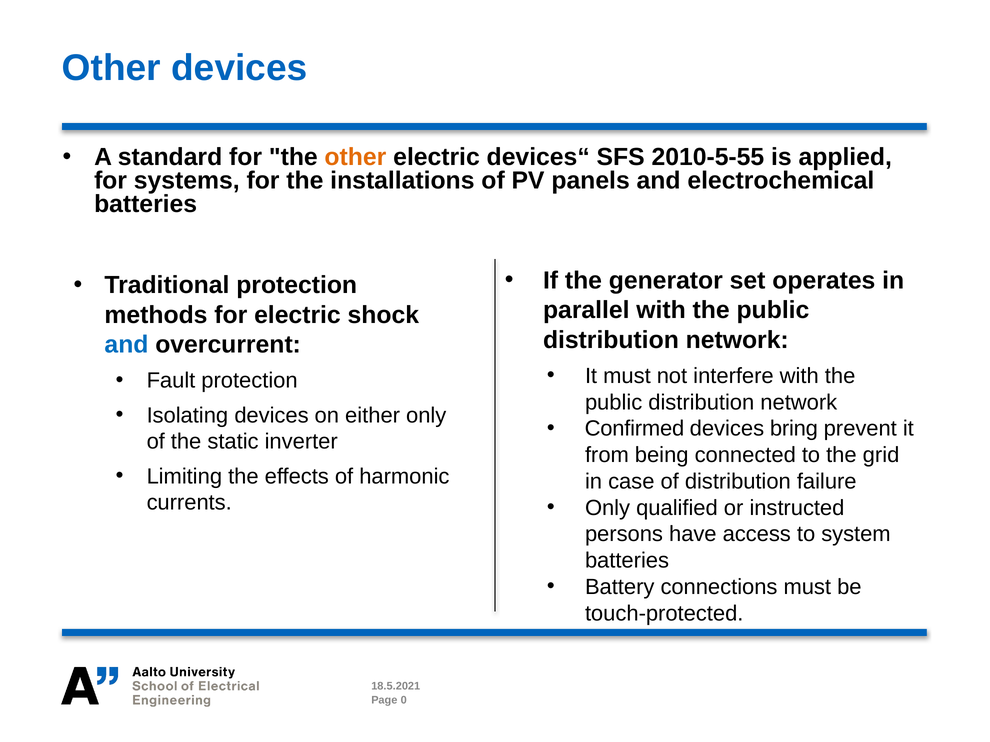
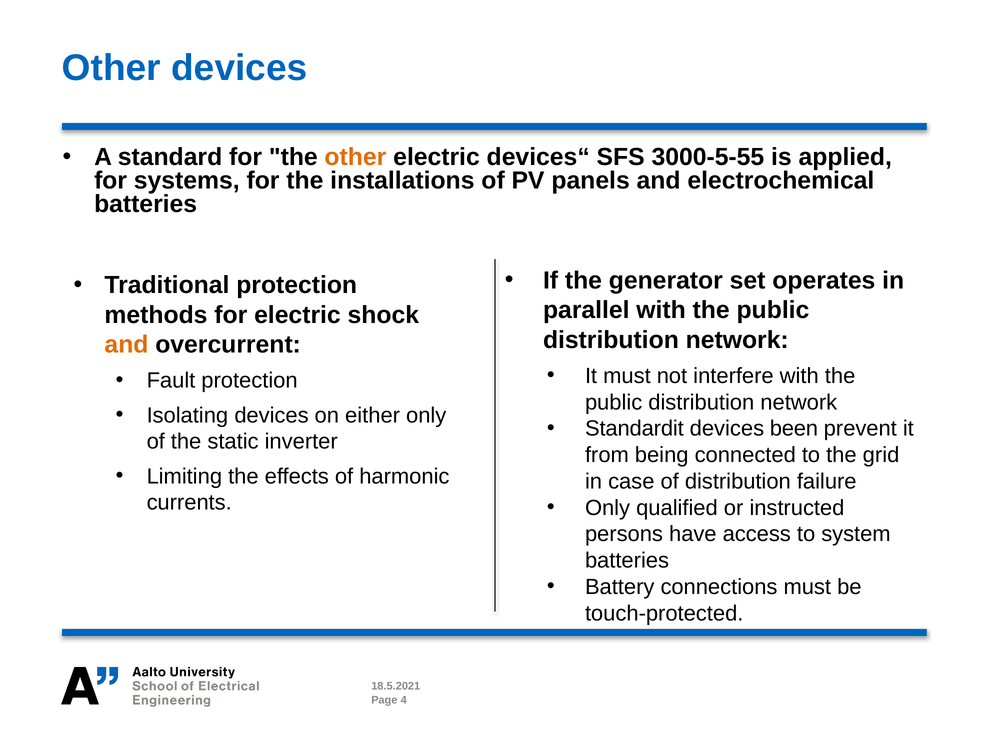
2010-5-55: 2010-5-55 -> 3000-5-55 (708, 157)
and colour: blue -> orange (126, 345)
Confirmed: Confirmed -> Standardit (634, 429)
bring: bring -> been (794, 429)
0: 0 -> 4 (404, 701)
